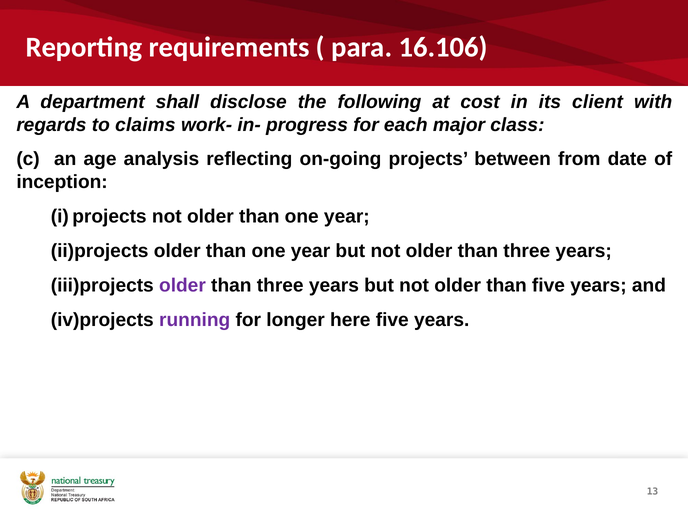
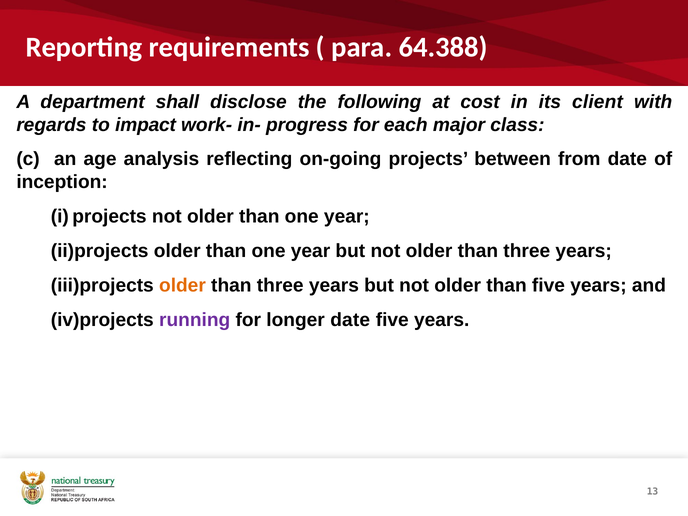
16.106: 16.106 -> 64.388 (443, 47)
claims: claims -> impact (146, 125)
older colour: purple -> orange (182, 285)
longer here: here -> date (350, 320)
